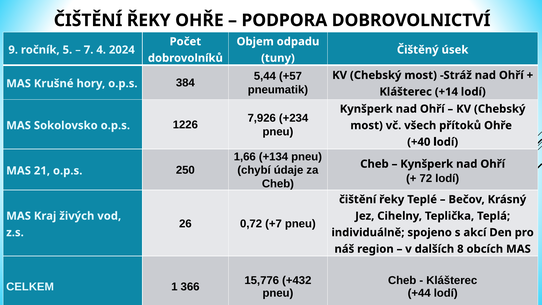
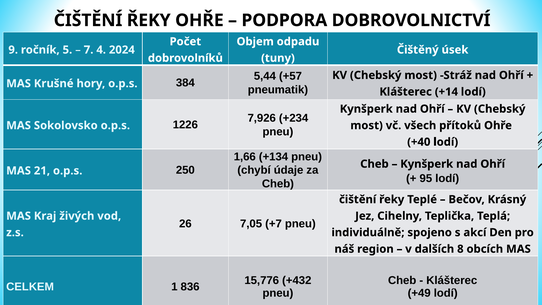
72: 72 -> 95 (426, 178)
0,72: 0,72 -> 7,05 (251, 224)
366: 366 -> 836 (190, 287)
+44: +44 -> +49 (419, 293)
